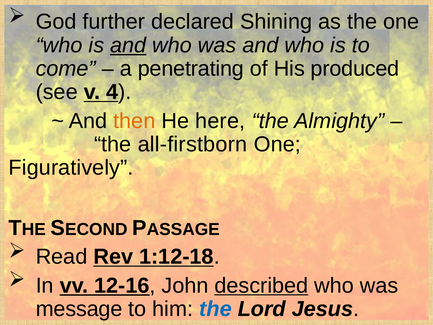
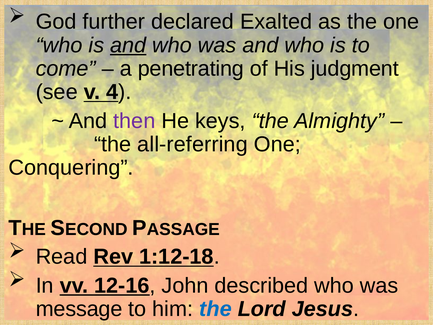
Shining: Shining -> Exalted (276, 22)
produced: produced -> judgment (355, 69)
then colour: orange -> purple (134, 121)
here: here -> keys (220, 121)
all-firstborn: all-firstborn -> all-referring (193, 144)
Figuratively: Figuratively -> Conquering (71, 168)
described underline: present -> none (261, 285)
